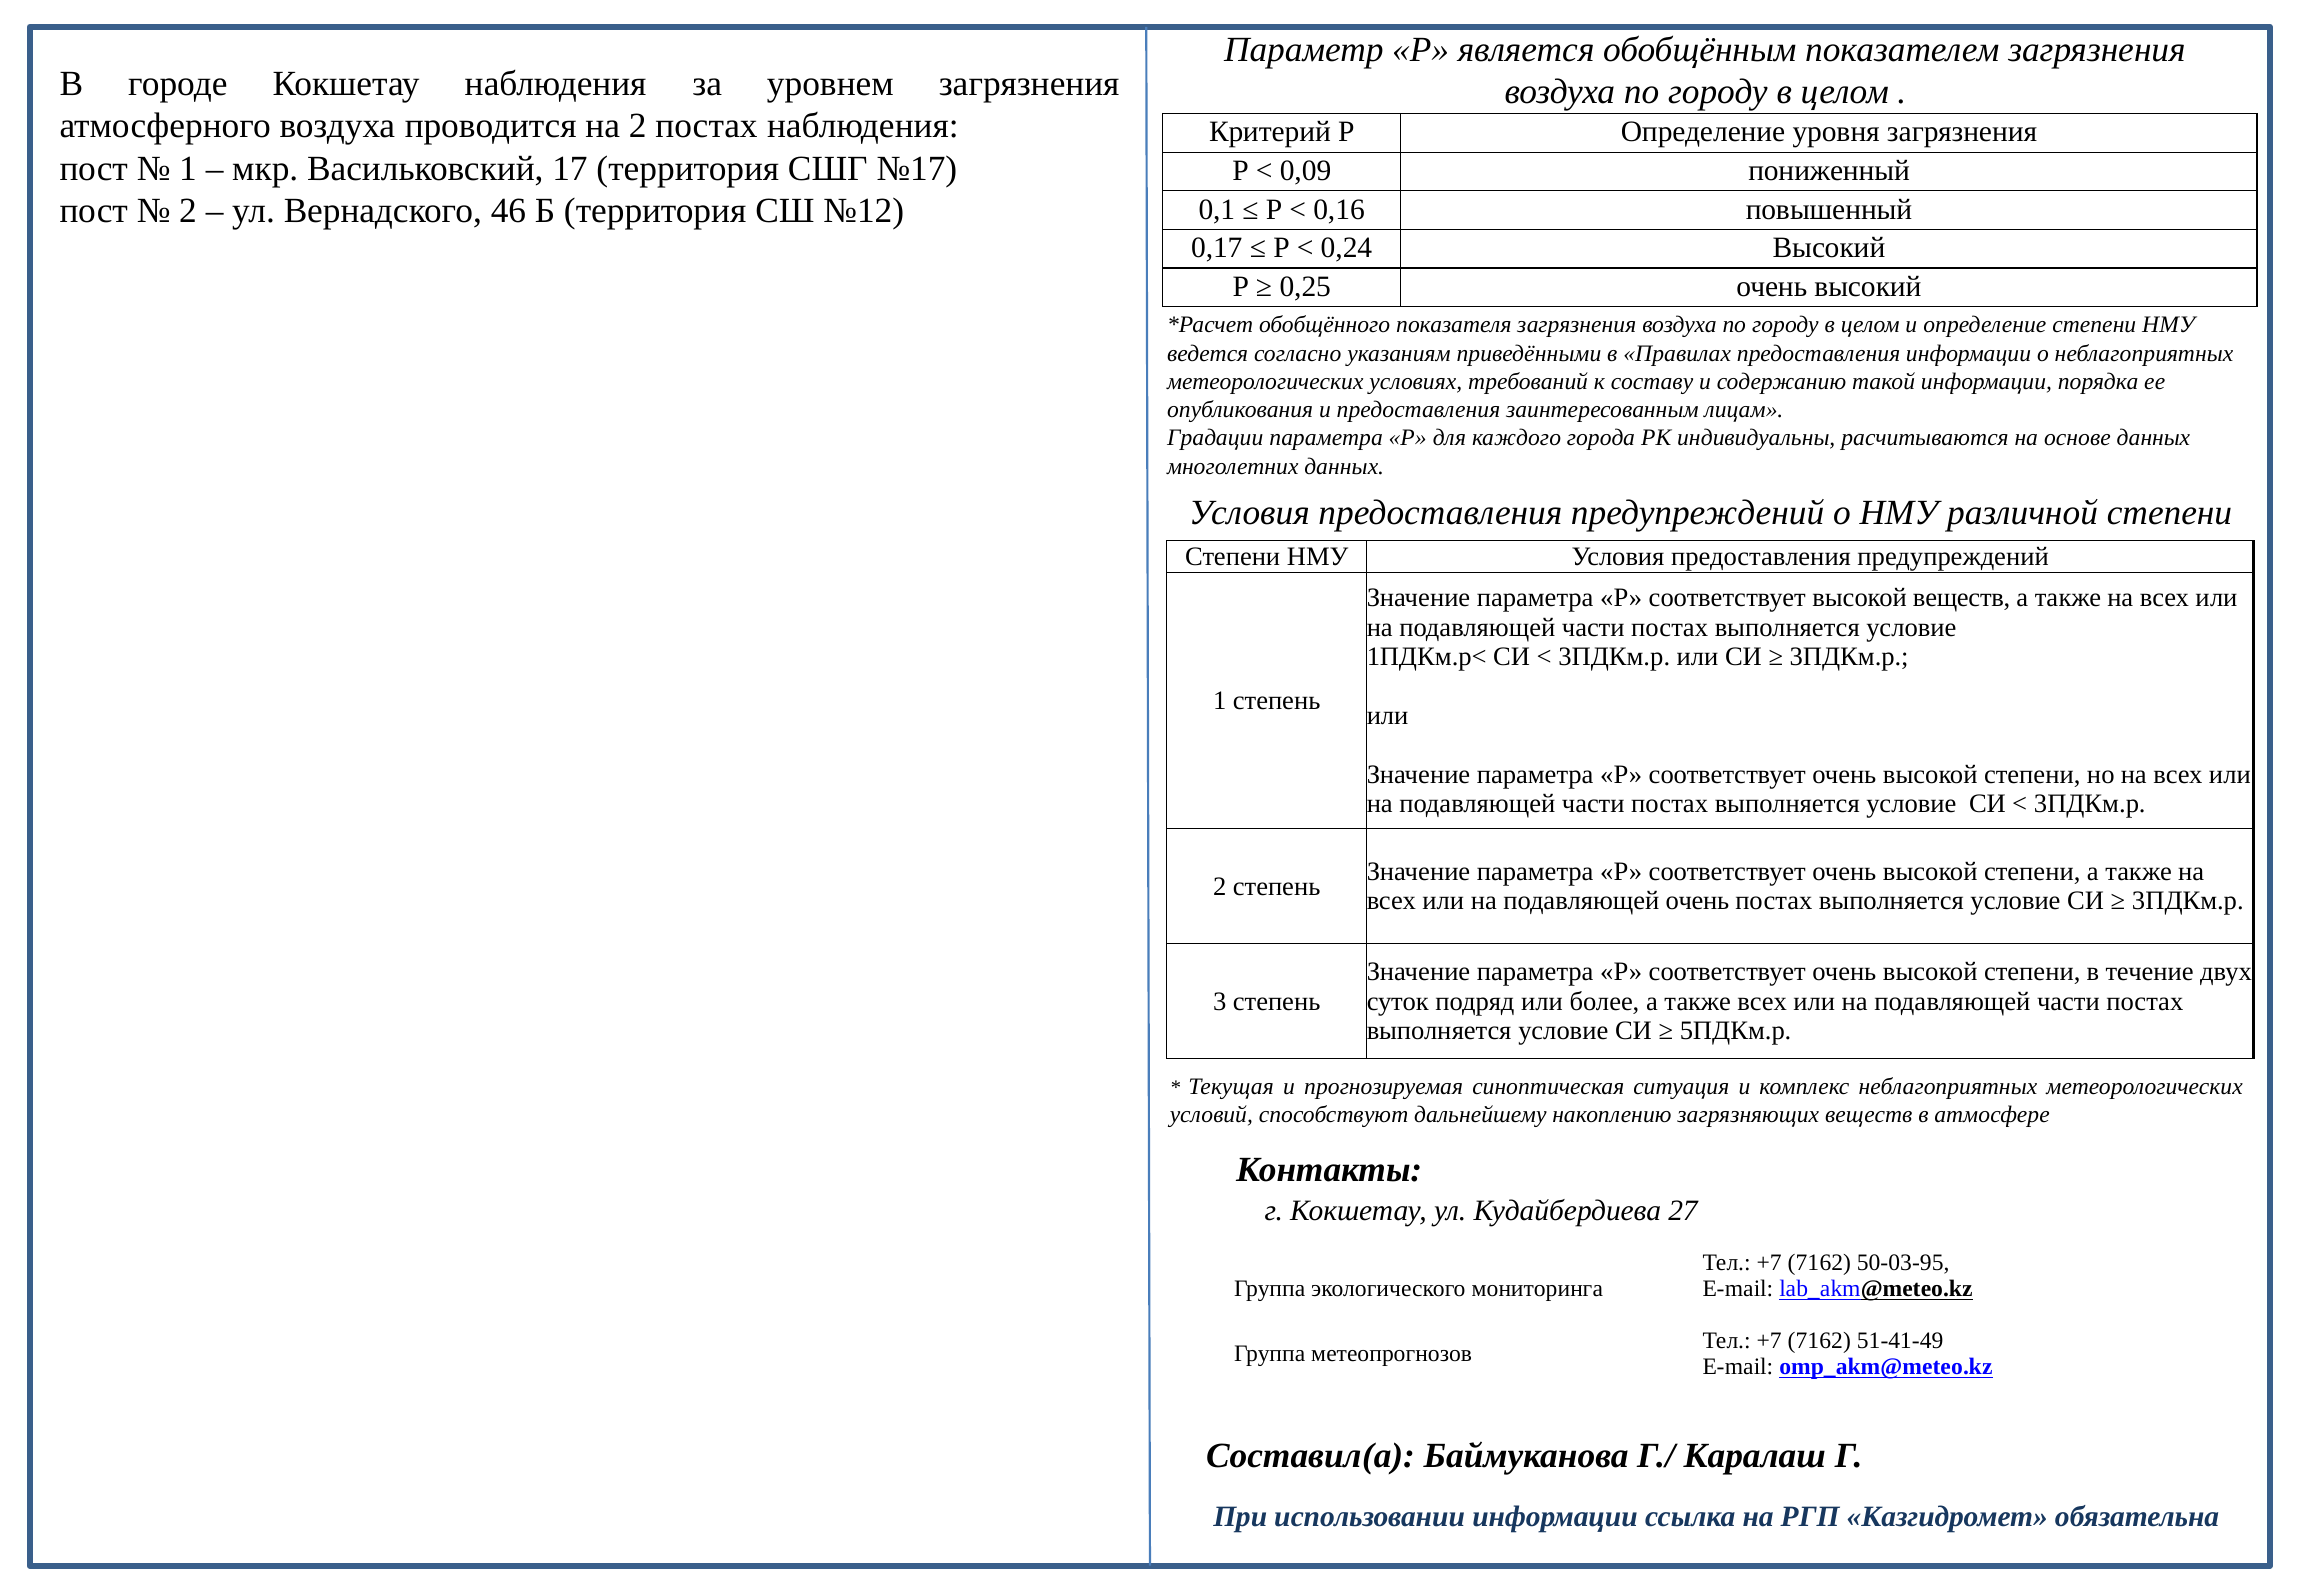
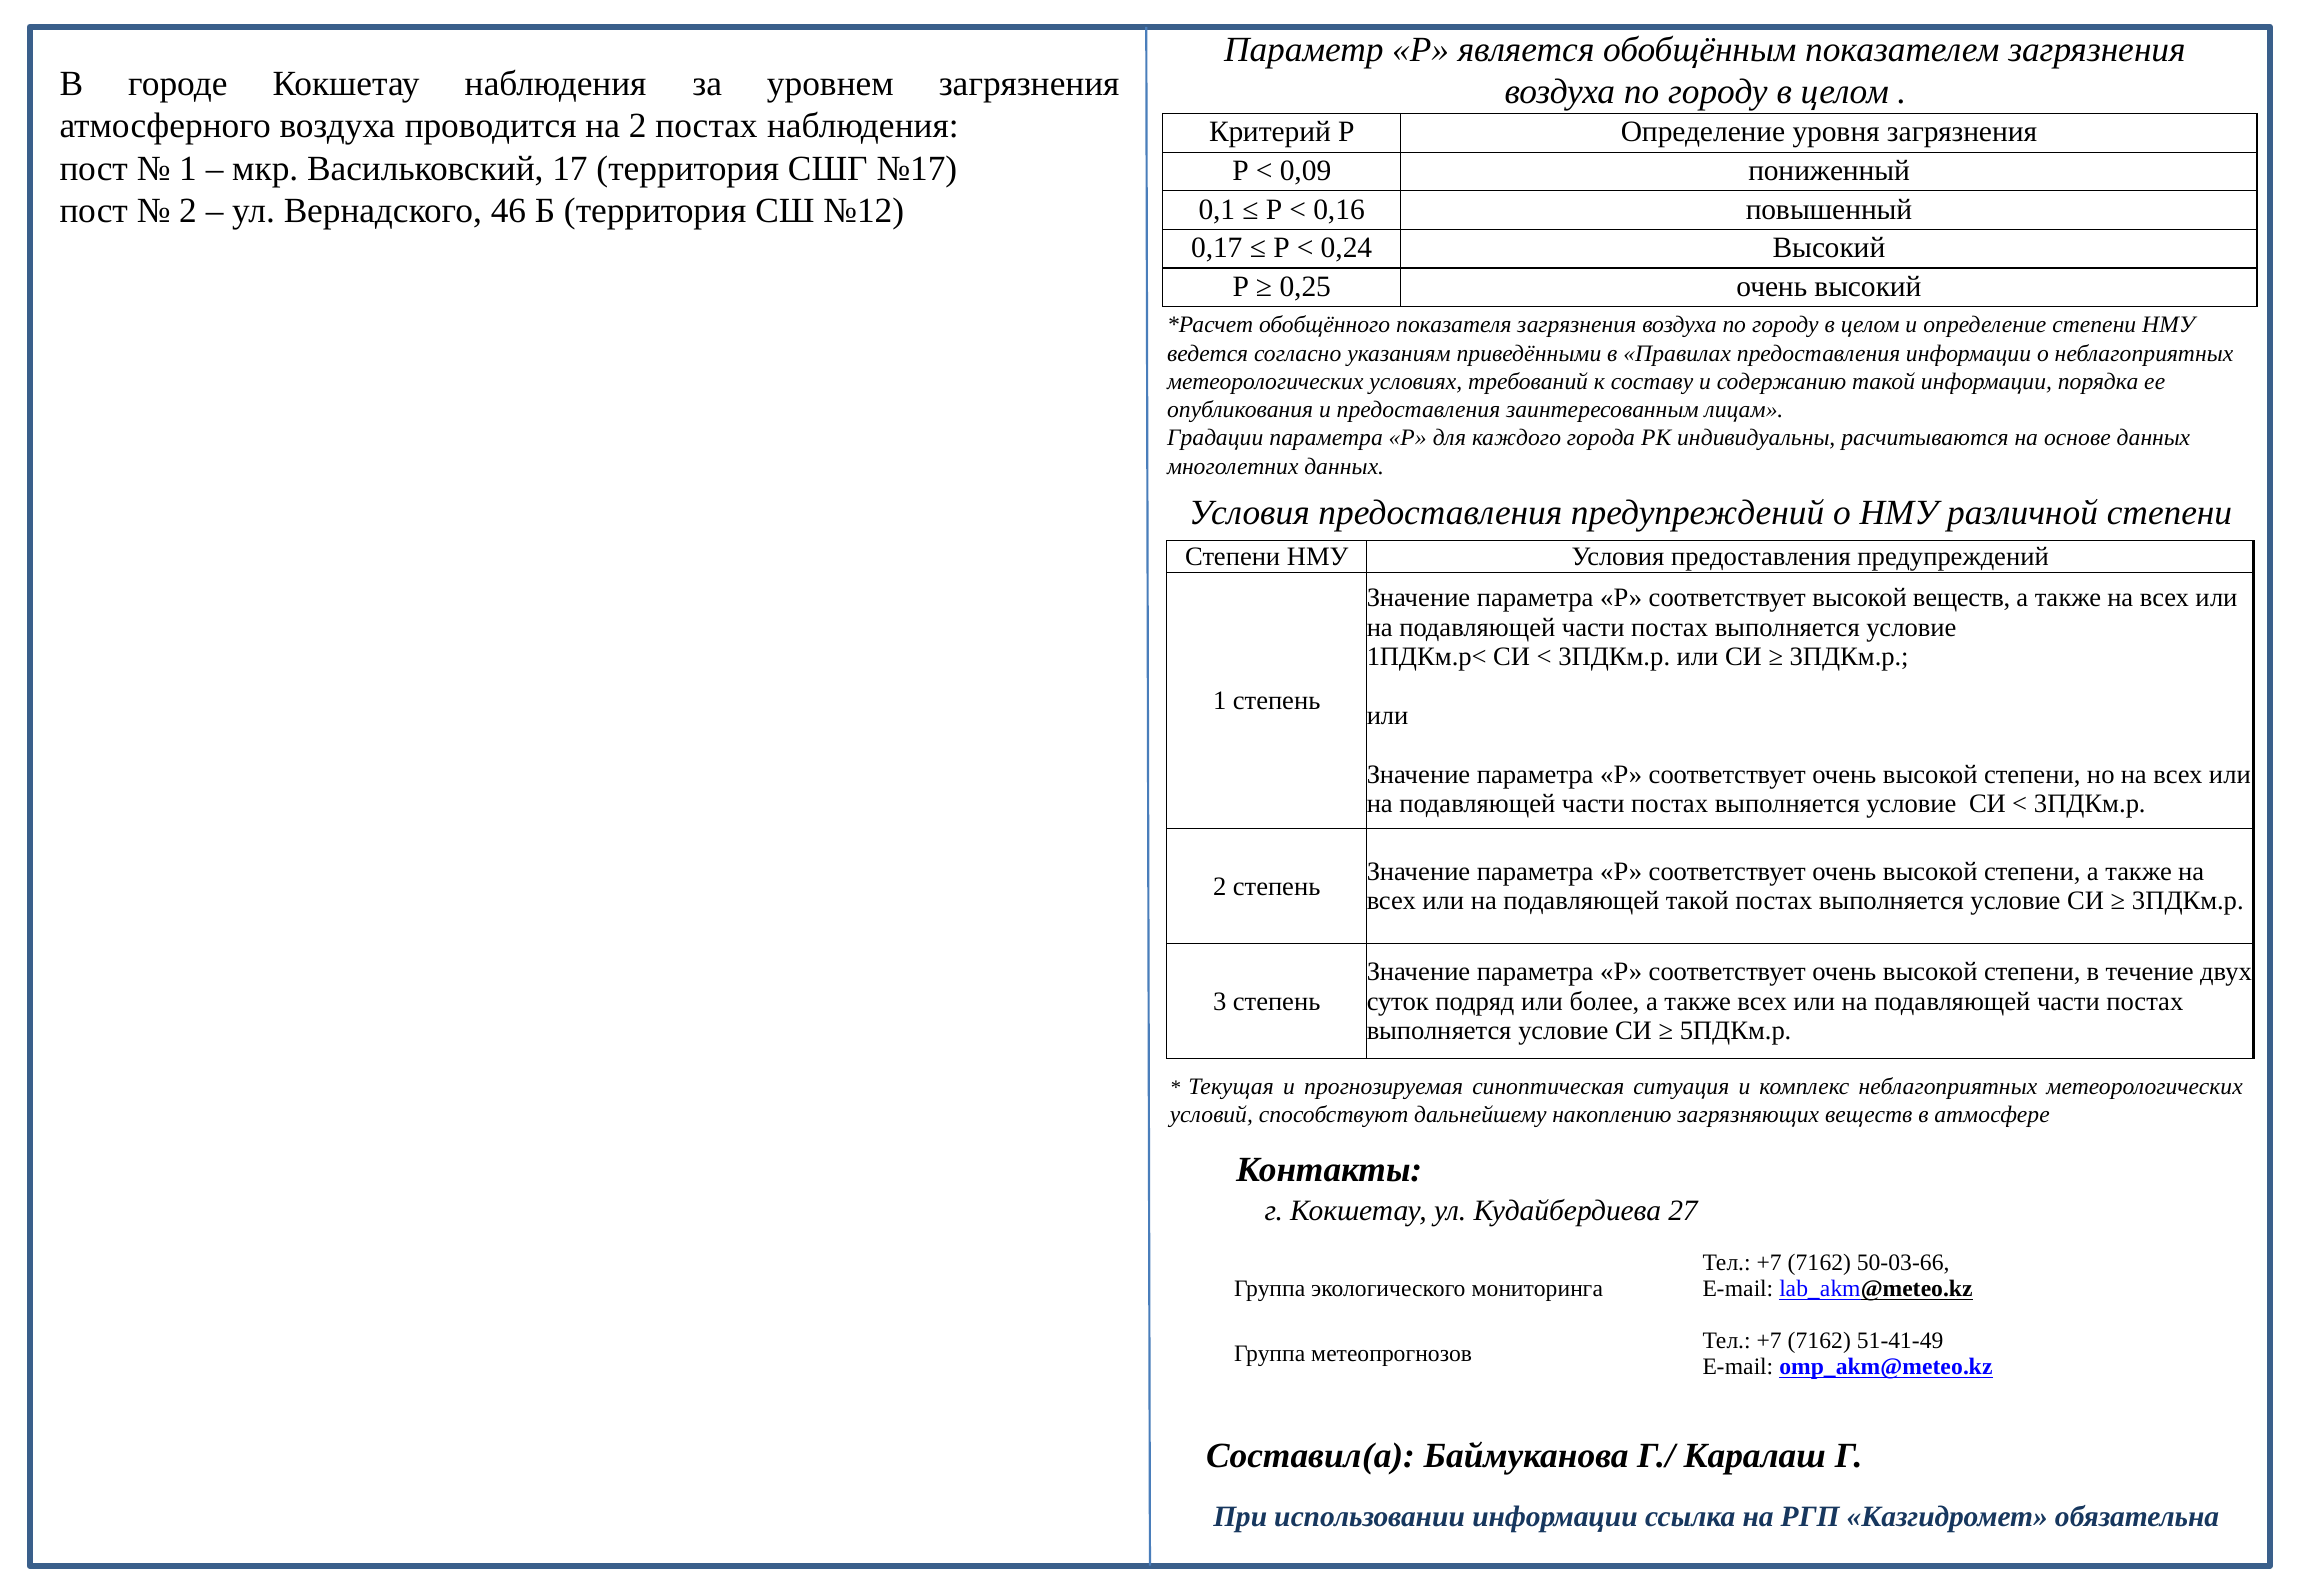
подавляющей очень: очень -> такой (1697, 901)
50-03-95: 50-03-95 -> 50-03-66 (1903, 1262)
